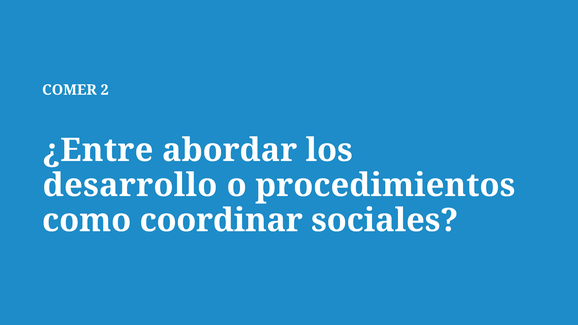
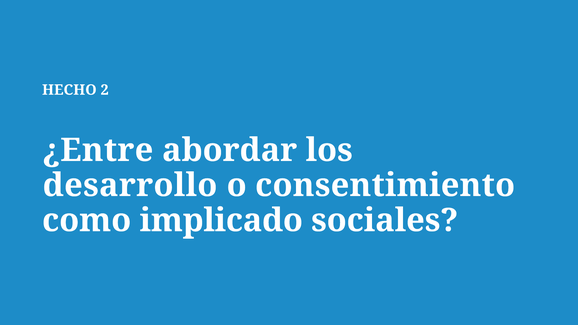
COMER: COMER -> HECHO (69, 90)
procedimientos: procedimientos -> consentimiento (385, 185)
coordinar: coordinar -> implicado (221, 221)
